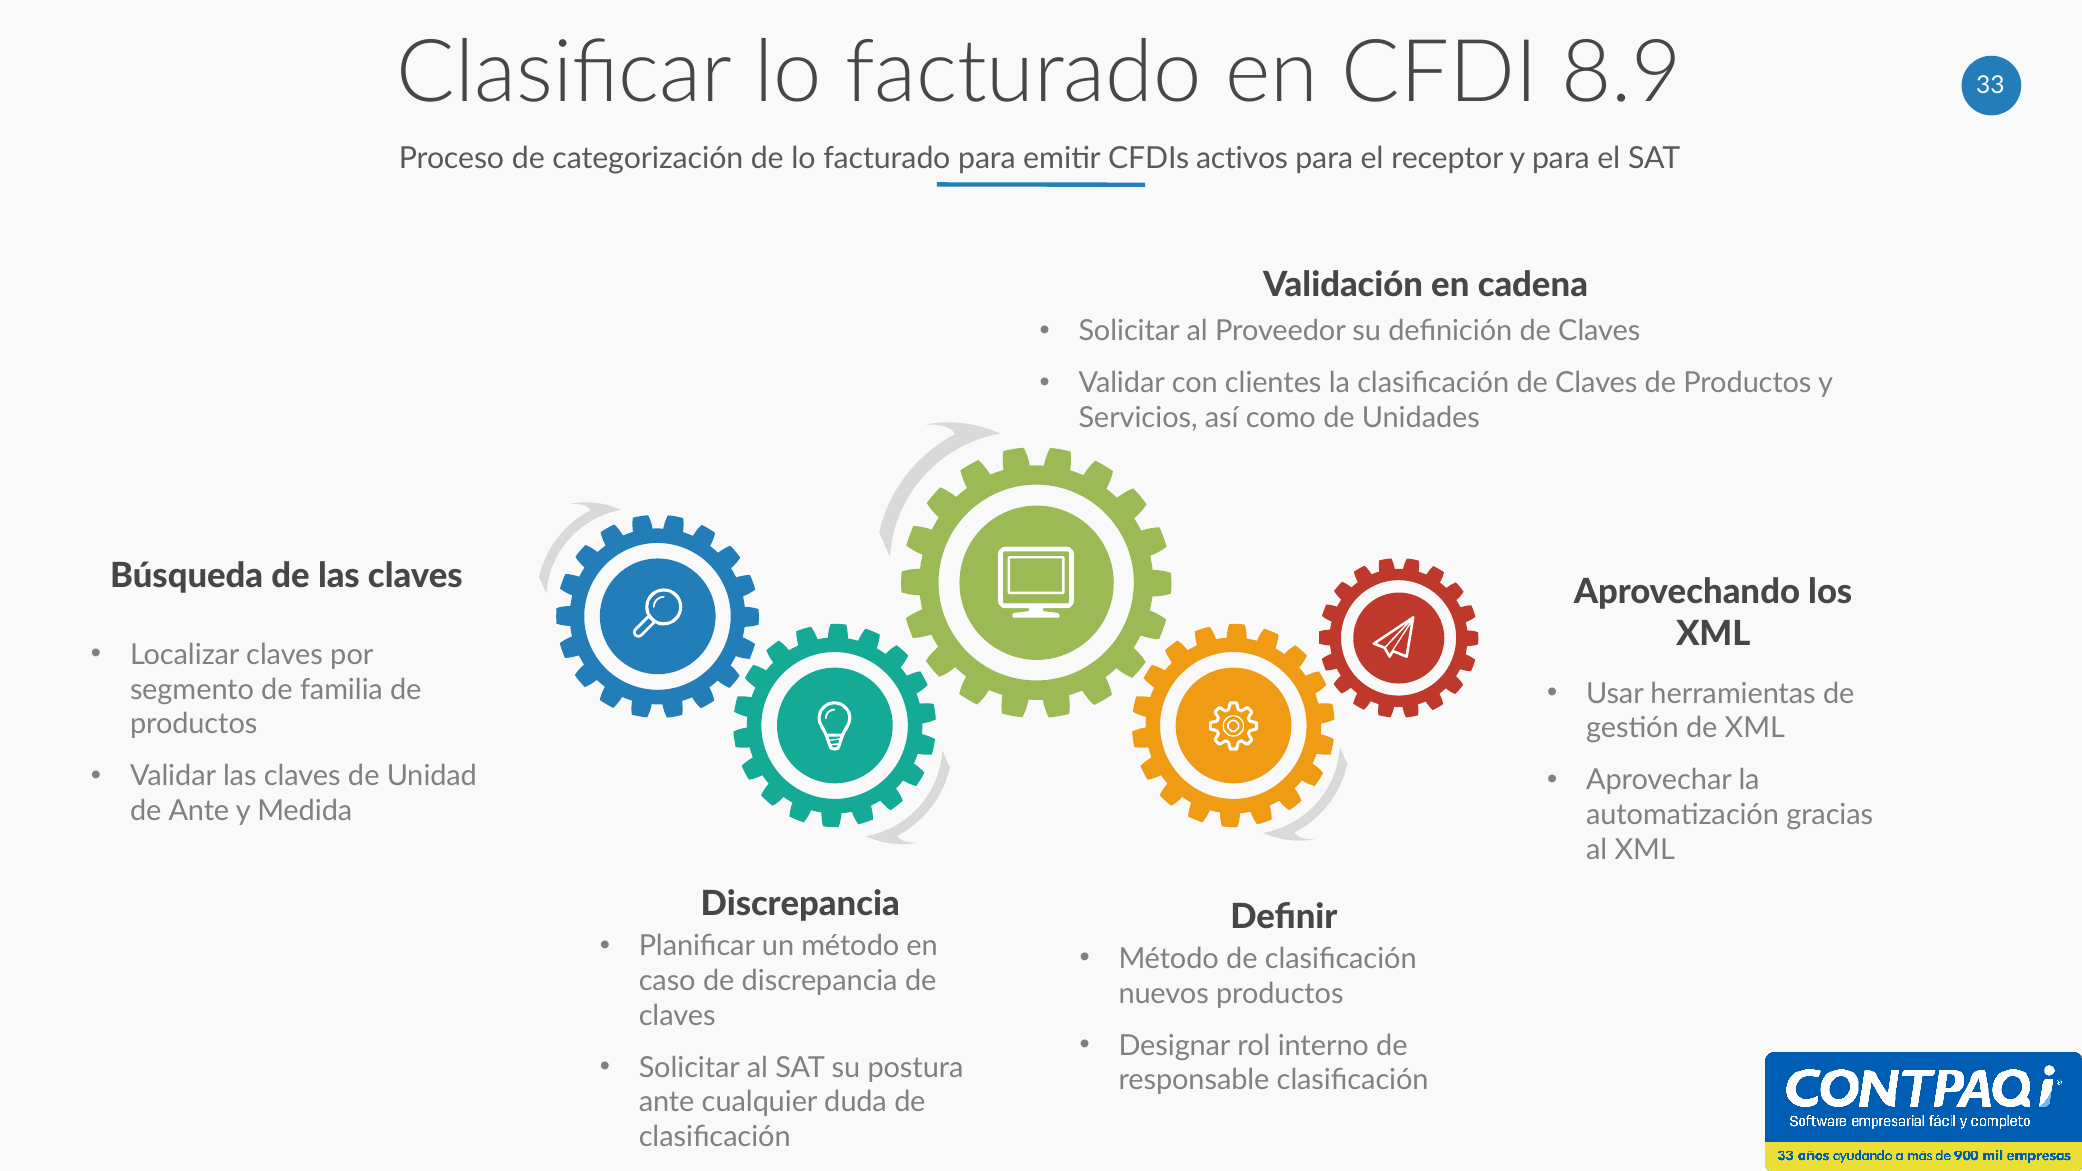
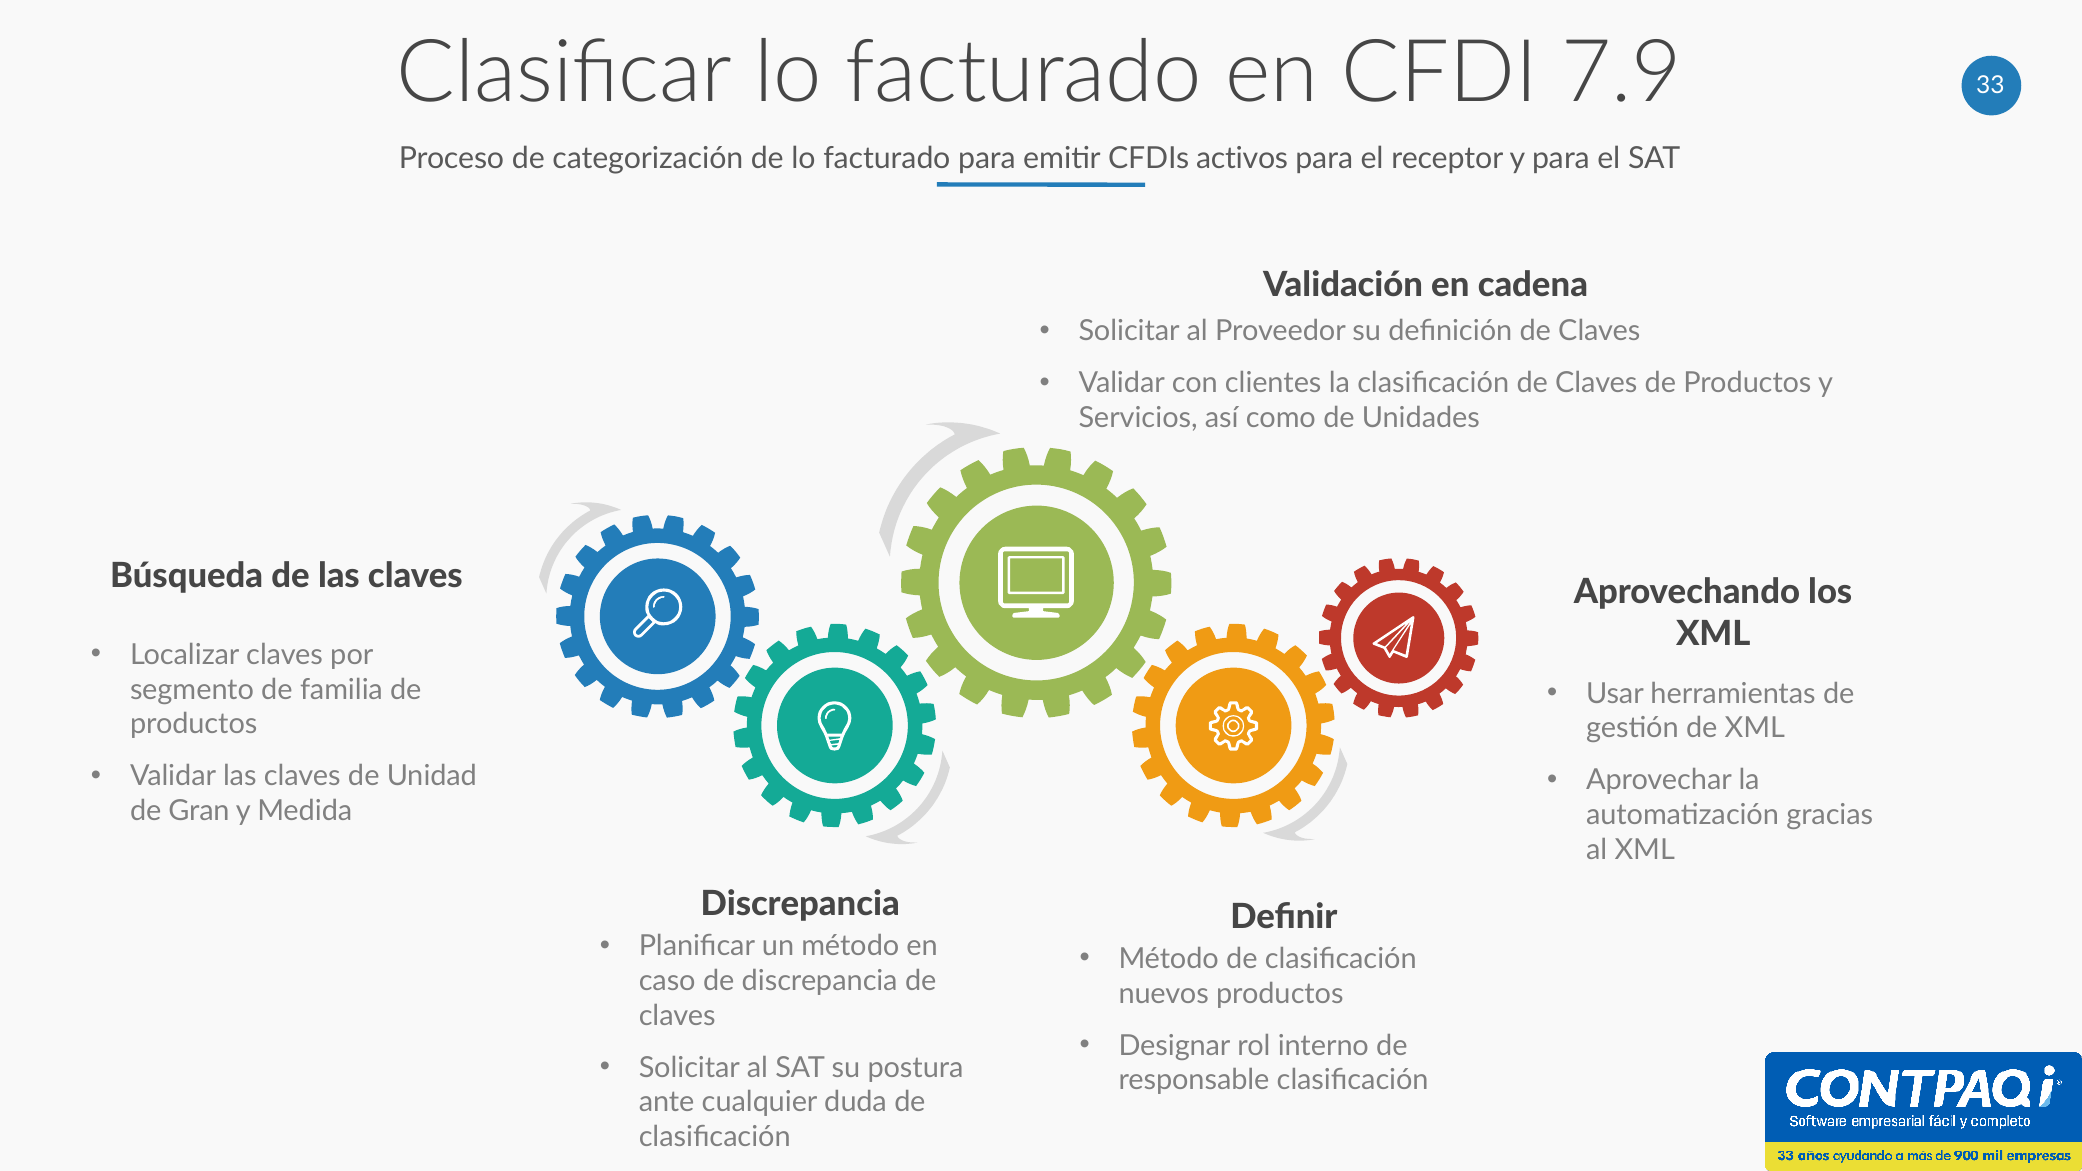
8.9: 8.9 -> 7.9 (1622, 73)
de Ante: Ante -> Gran (199, 811)
